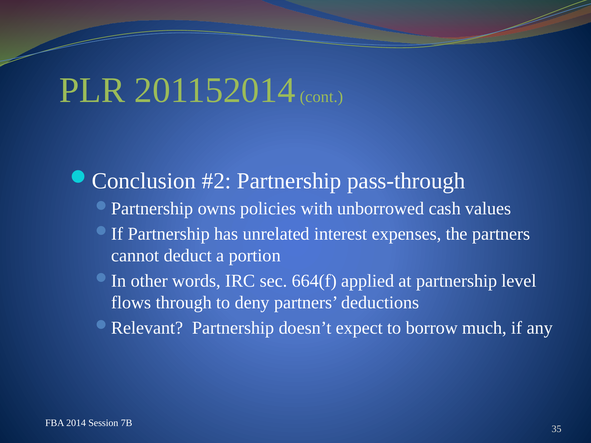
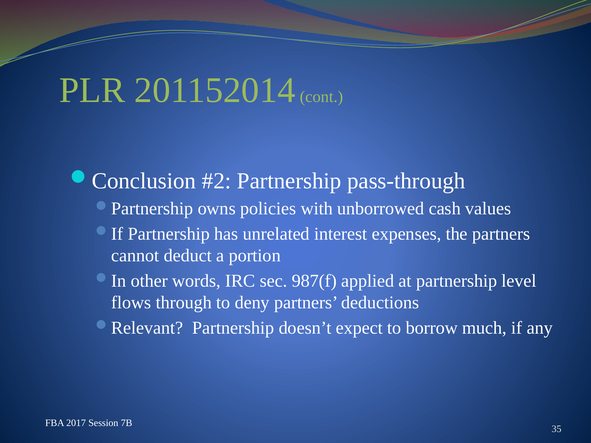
664(f: 664(f -> 987(f (314, 281)
2014: 2014 -> 2017 (76, 423)
